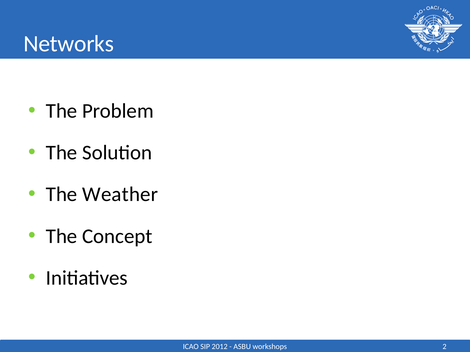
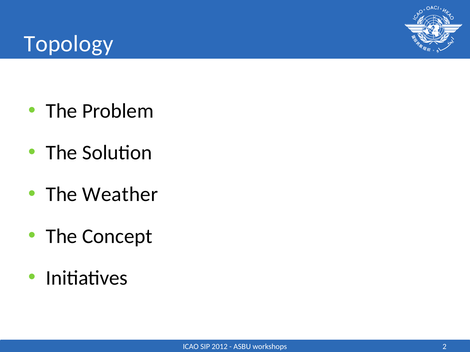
Networks: Networks -> Topology (69, 44)
